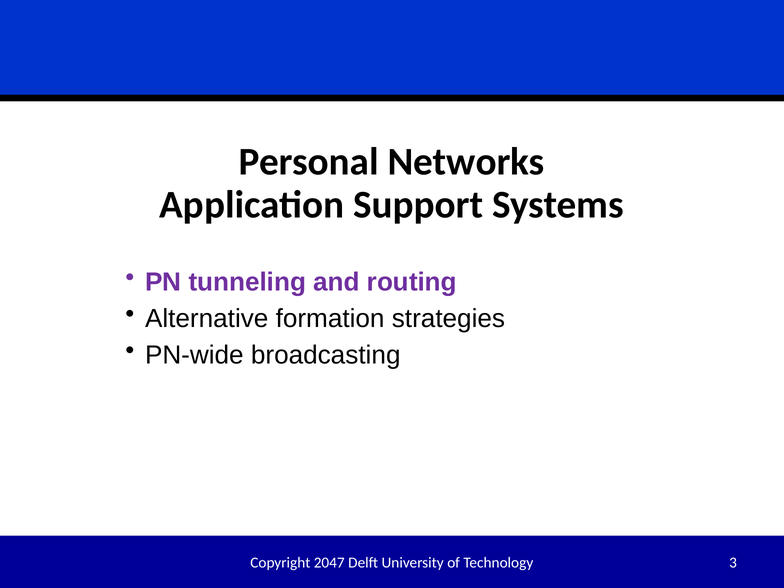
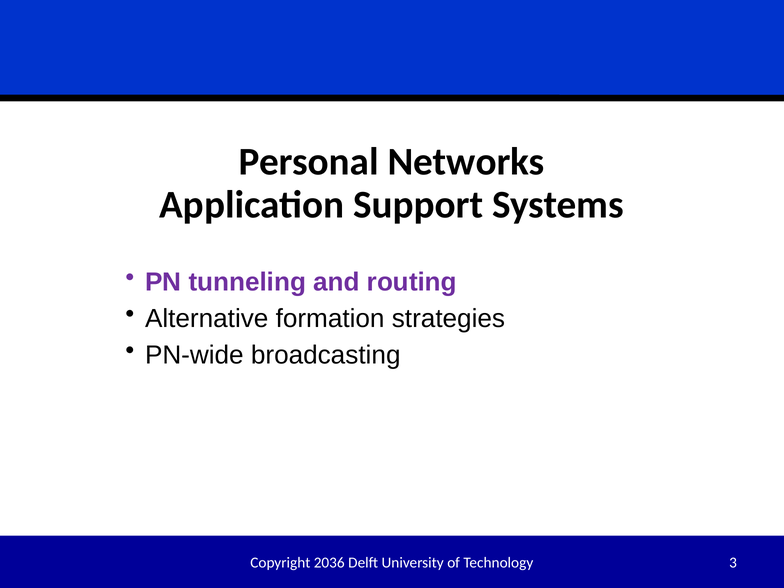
2047: 2047 -> 2036 (329, 563)
